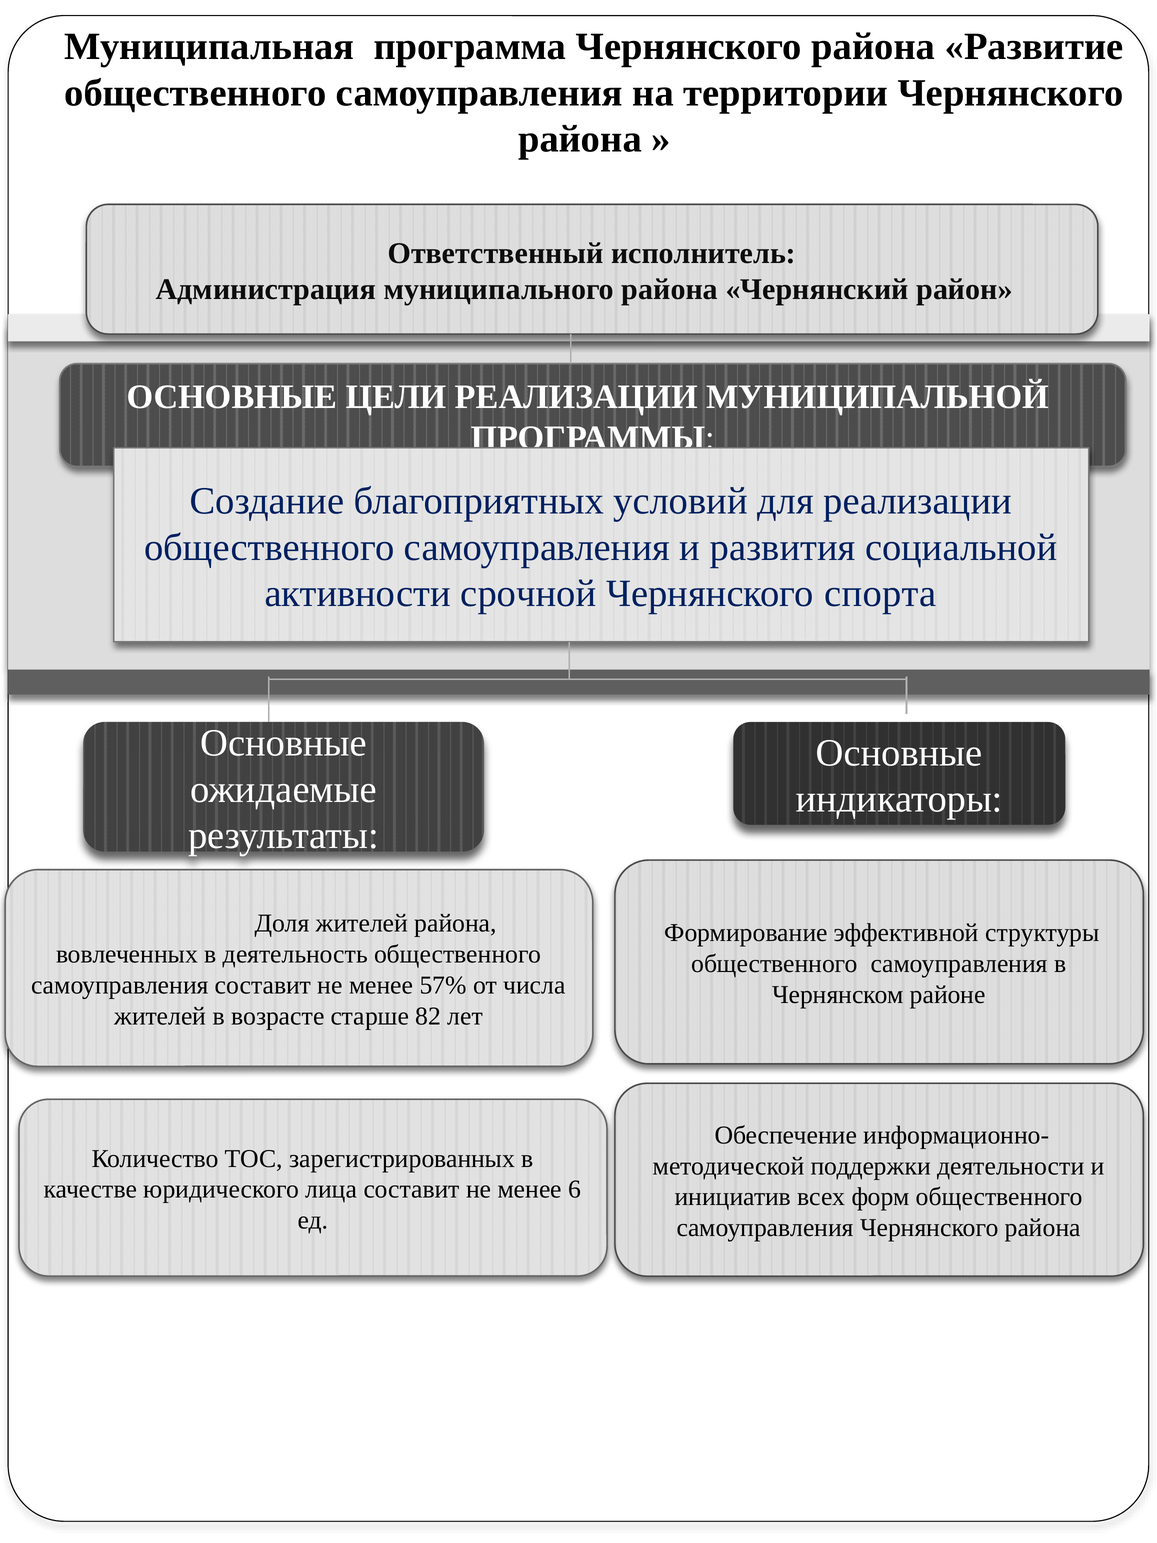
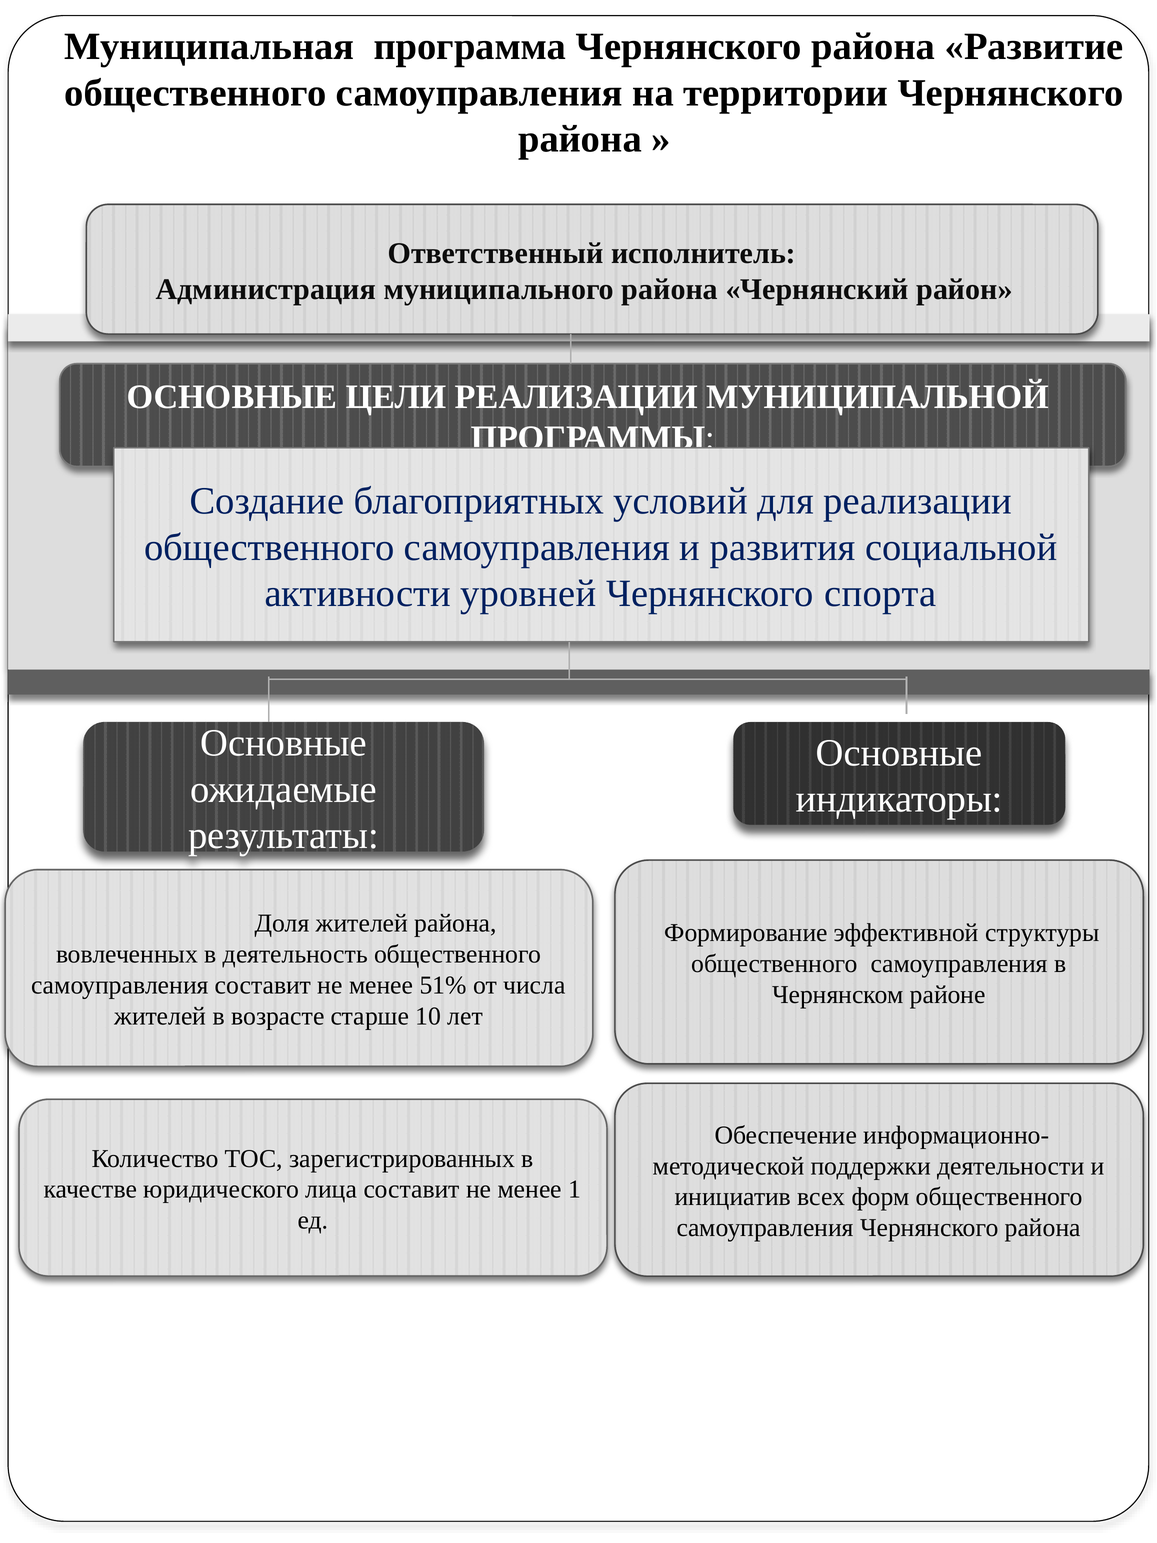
срочной: срочной -> уровней (528, 593)
57%: 57% -> 51% (443, 985)
82: 82 -> 10 (428, 1016)
6: 6 -> 1 (575, 1189)
